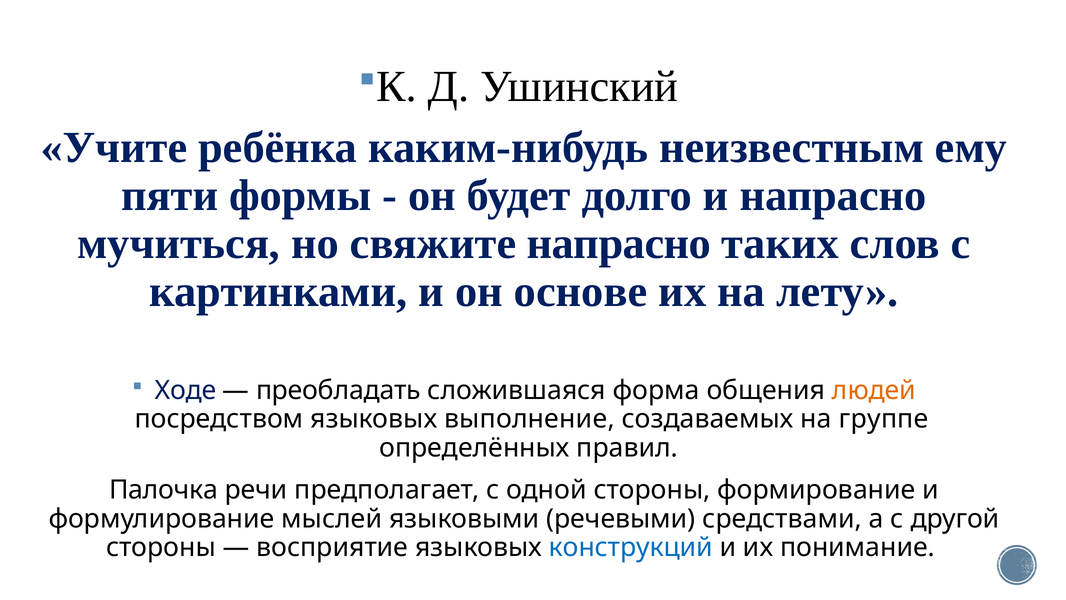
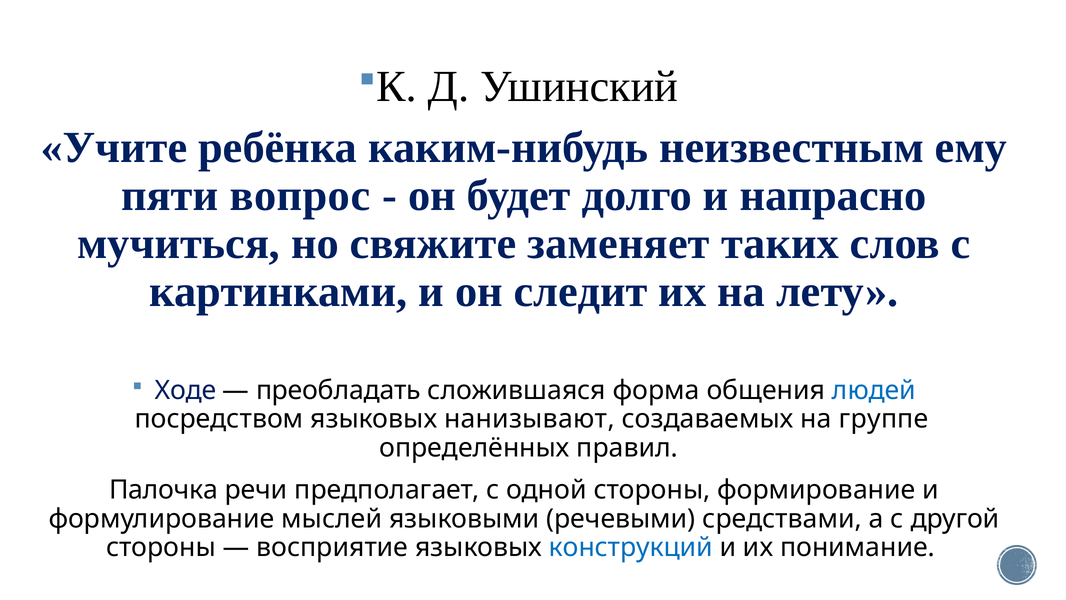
формы: формы -> вопрос (300, 196)
свяжите напрасно: напрасно -> заменяет (619, 243)
основе: основе -> следит (581, 291)
людей colour: orange -> blue (874, 390)
выполнение: выполнение -> нанизывают (529, 419)
